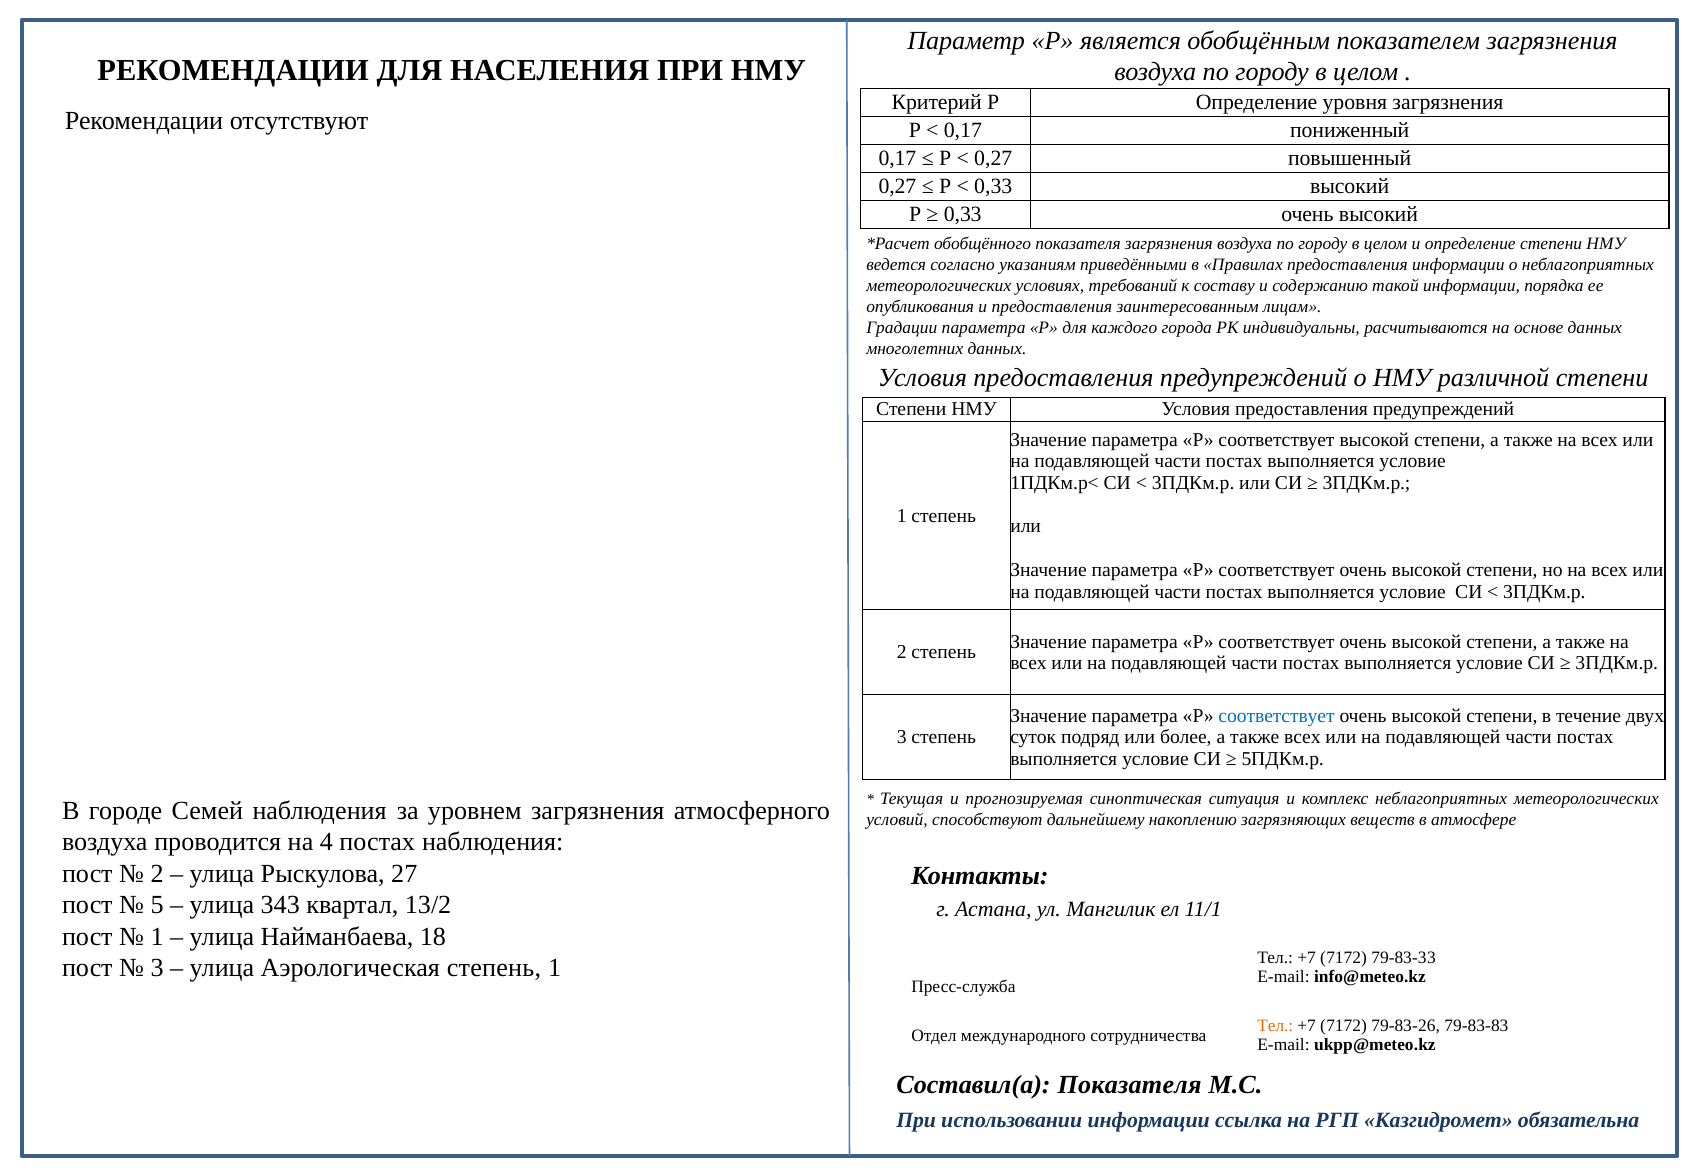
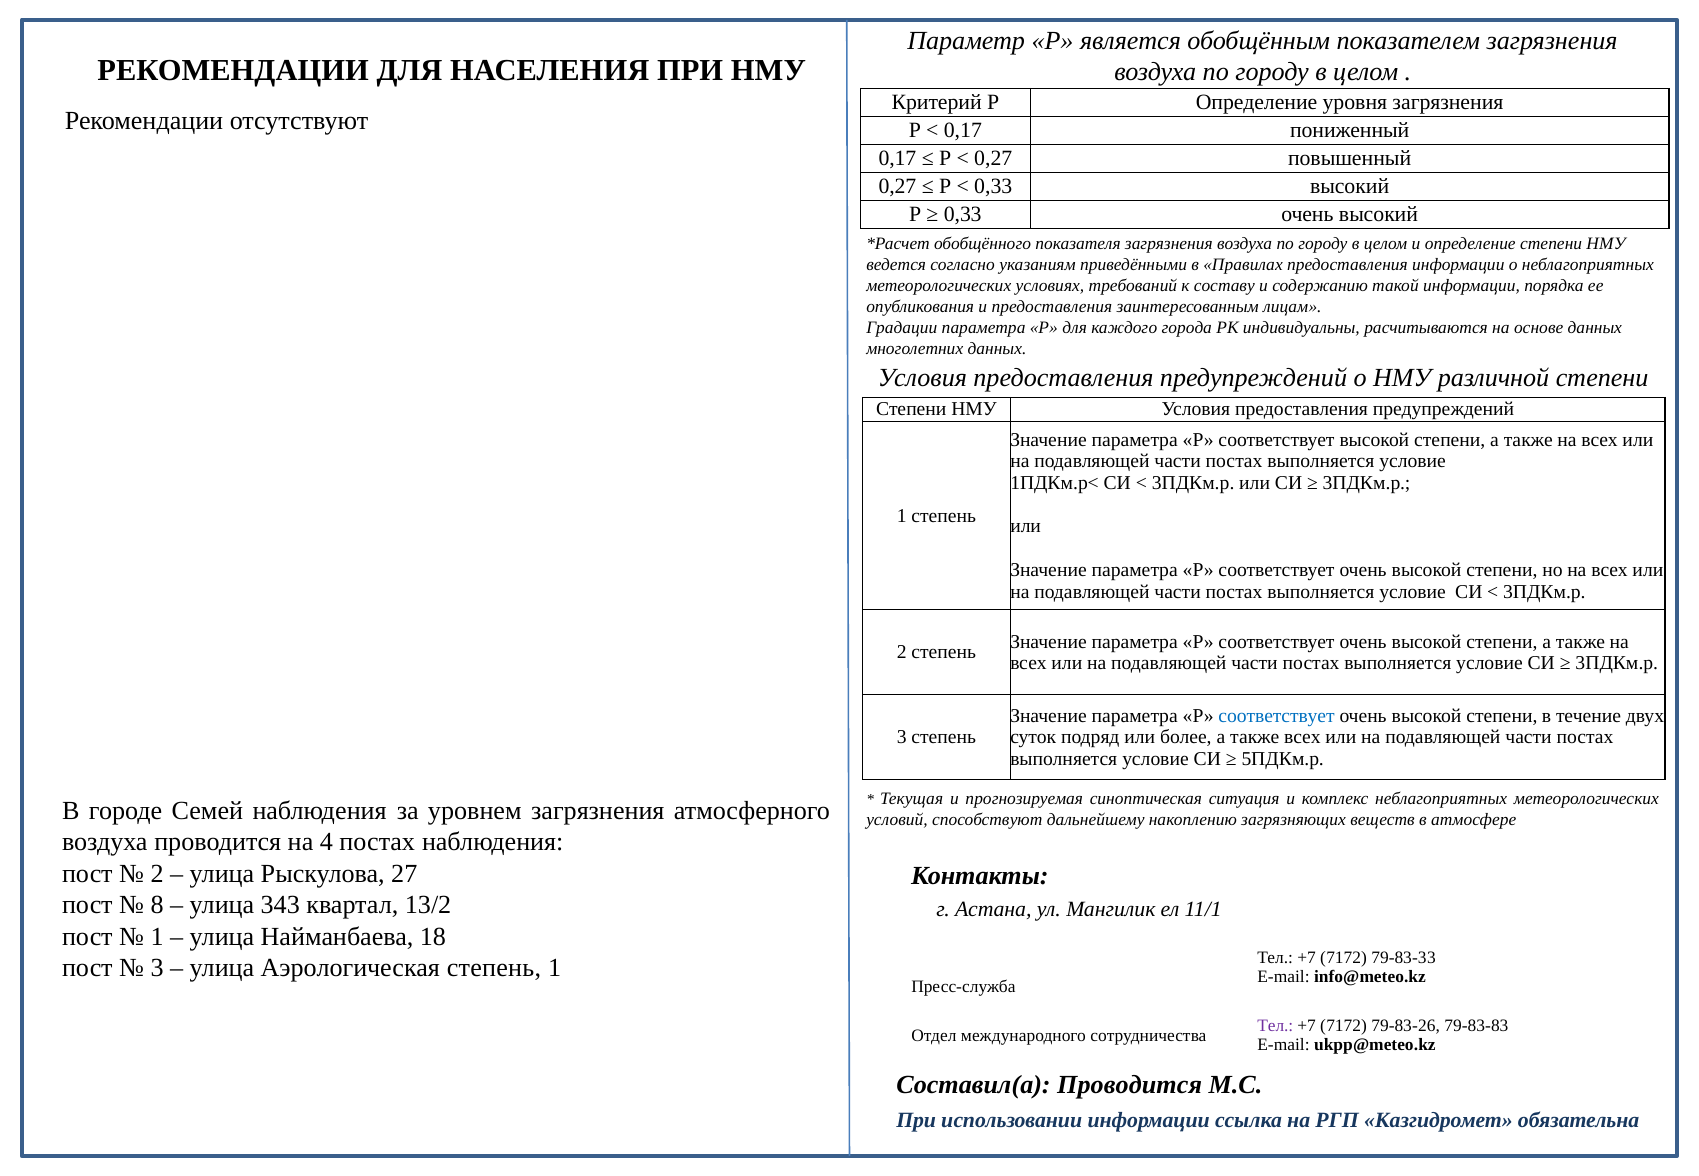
5: 5 -> 8 (157, 905)
Тел colour: orange -> purple (1275, 1026)
Составил(а Показателя: Показателя -> Проводится (1130, 1085)
